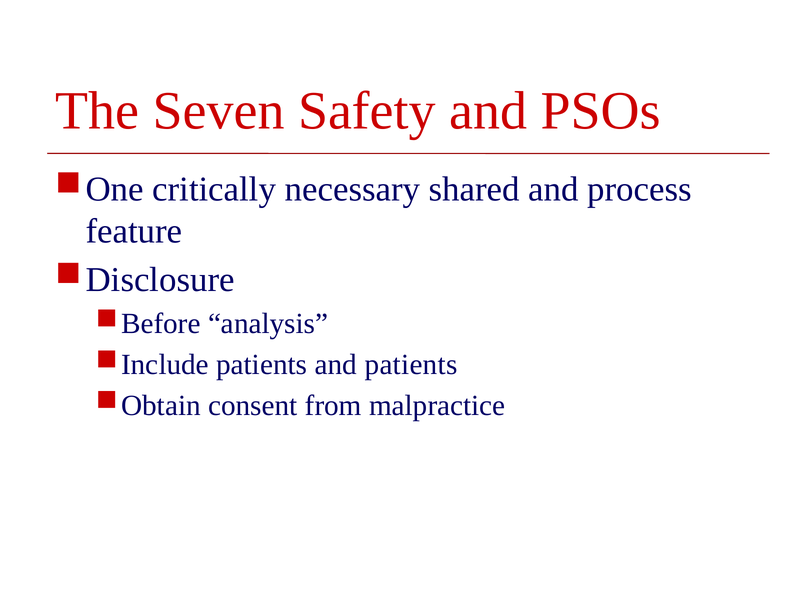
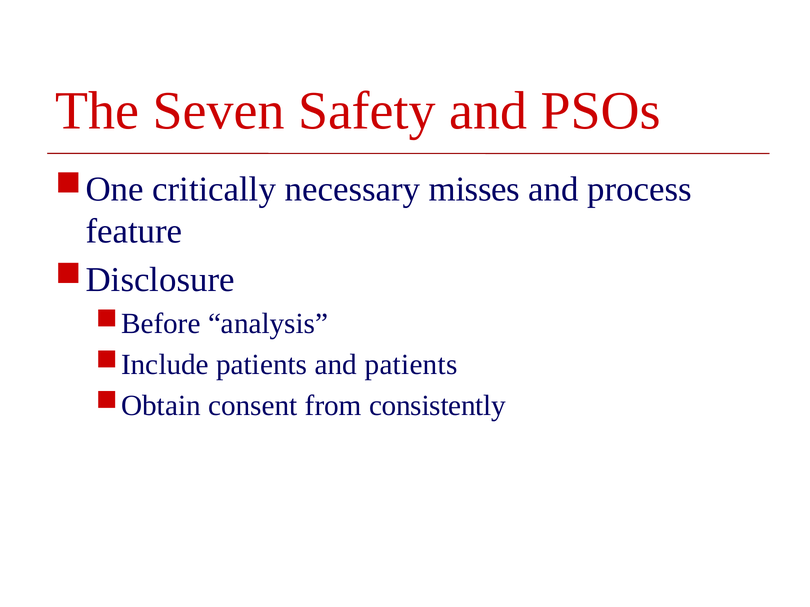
shared: shared -> misses (474, 189)
malpractice: malpractice -> consistently (437, 406)
